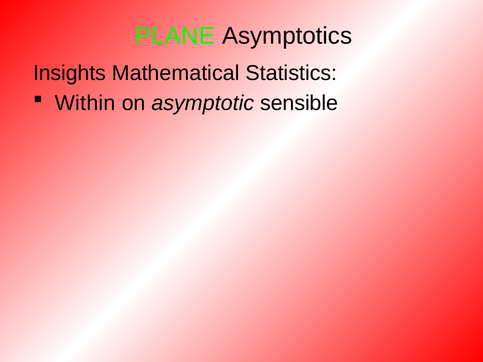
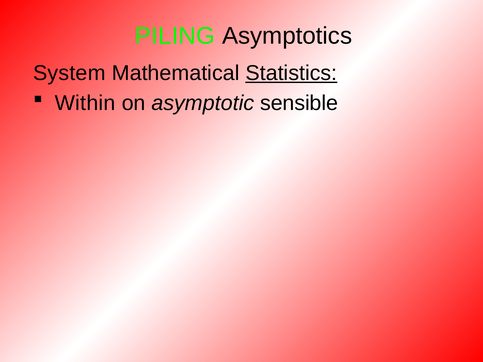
PLANE: PLANE -> PILING (175, 36)
Insights: Insights -> System (69, 73)
Statistics underline: none -> present (291, 73)
